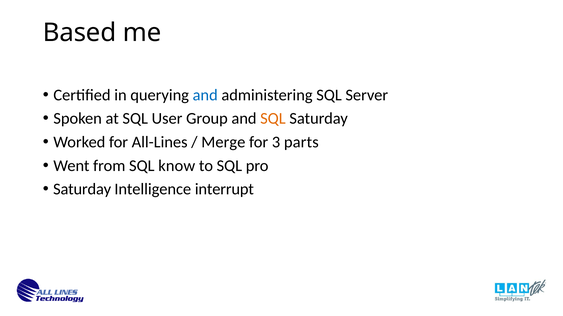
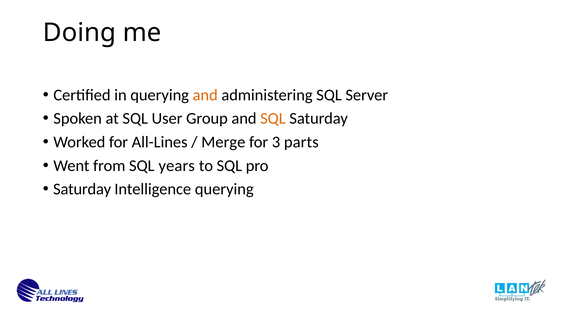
Based: Based -> Doing (79, 33)
and colour: blue -> orange (205, 95)
know: know -> years (177, 166)
Intelligence interrupt: interrupt -> querying (224, 190)
